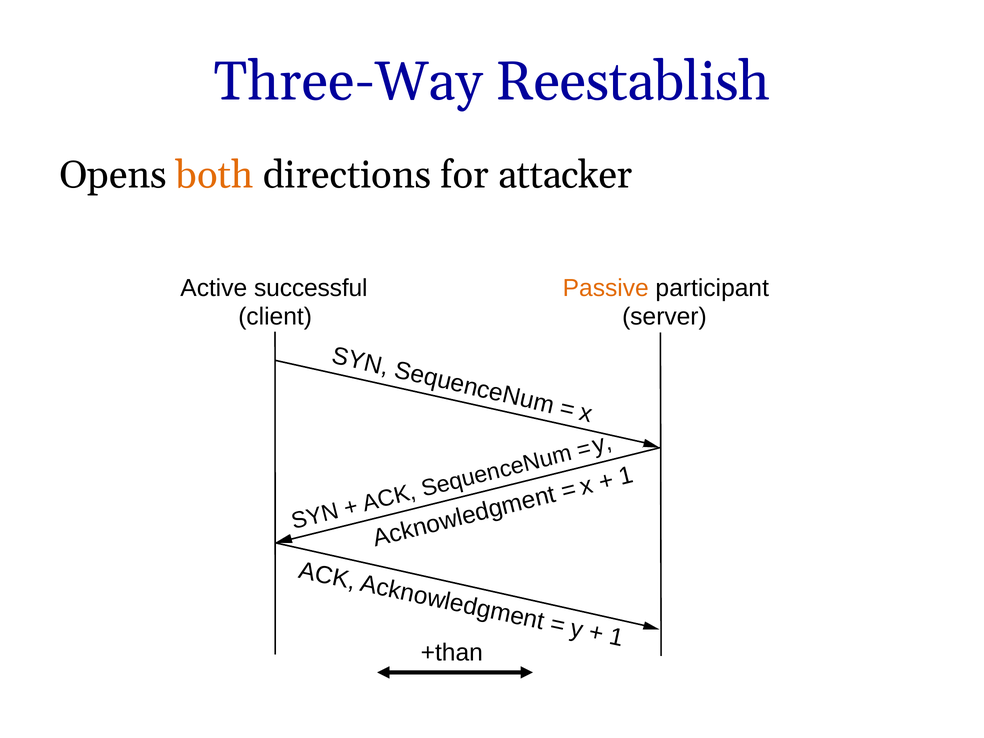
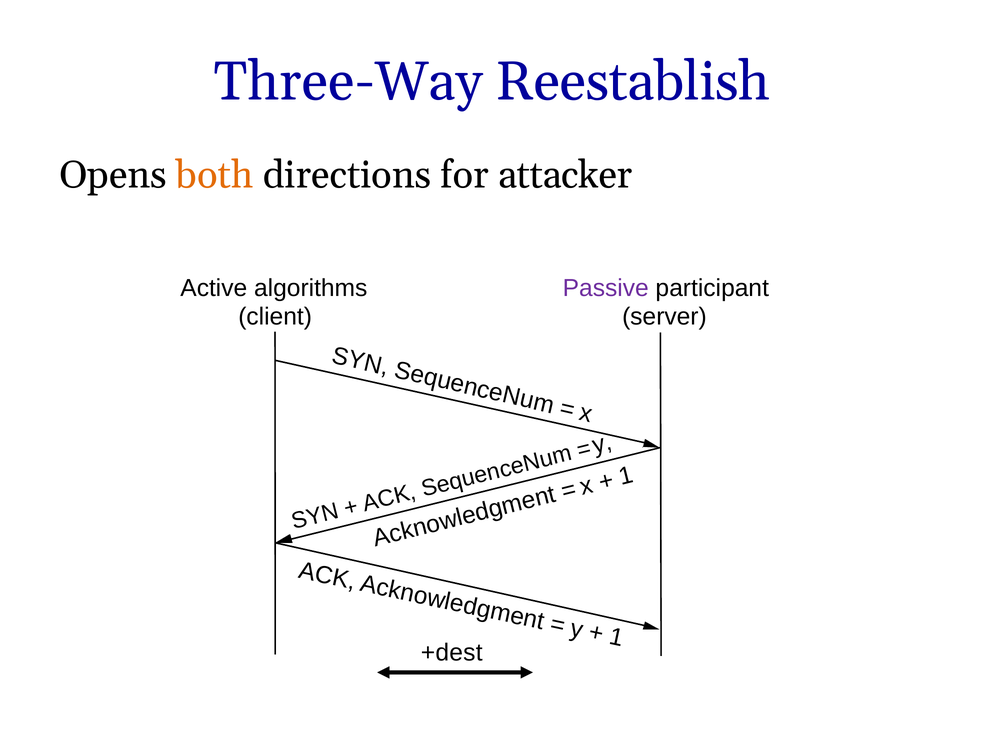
successful: successful -> algorithms (311, 288)
Passive colour: orange -> purple (606, 288)
+than: +than -> +dest (452, 653)
